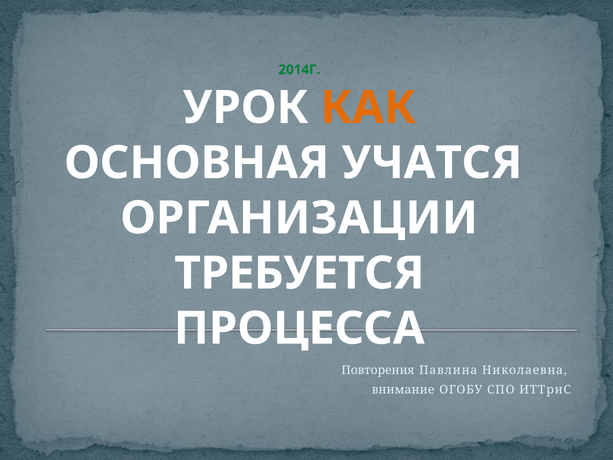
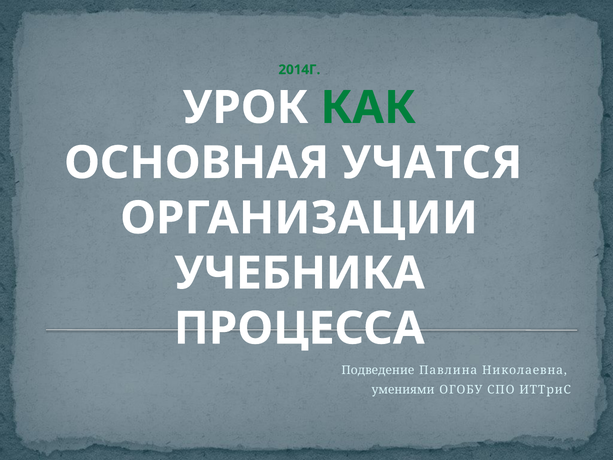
КАК colour: orange -> green (368, 108)
ТРЕБУЕТСЯ: ТРЕБУЕТСЯ -> УЧЕБНИКА (299, 273)
Повторения: Повторения -> Подведение (378, 370)
внимание: внимание -> умениями (403, 390)
